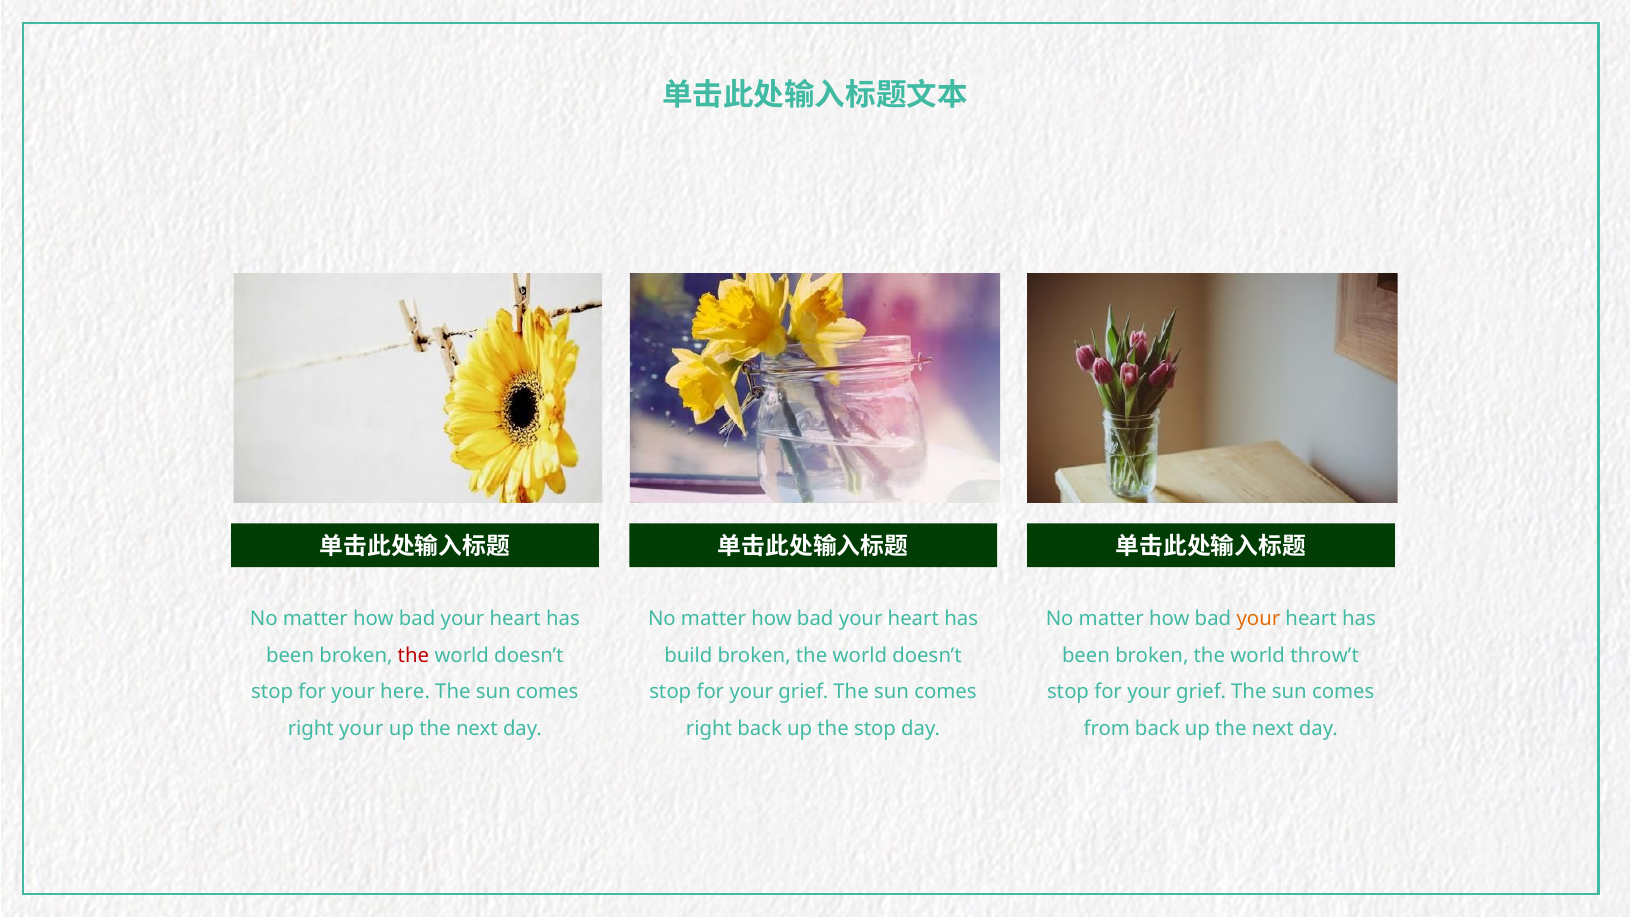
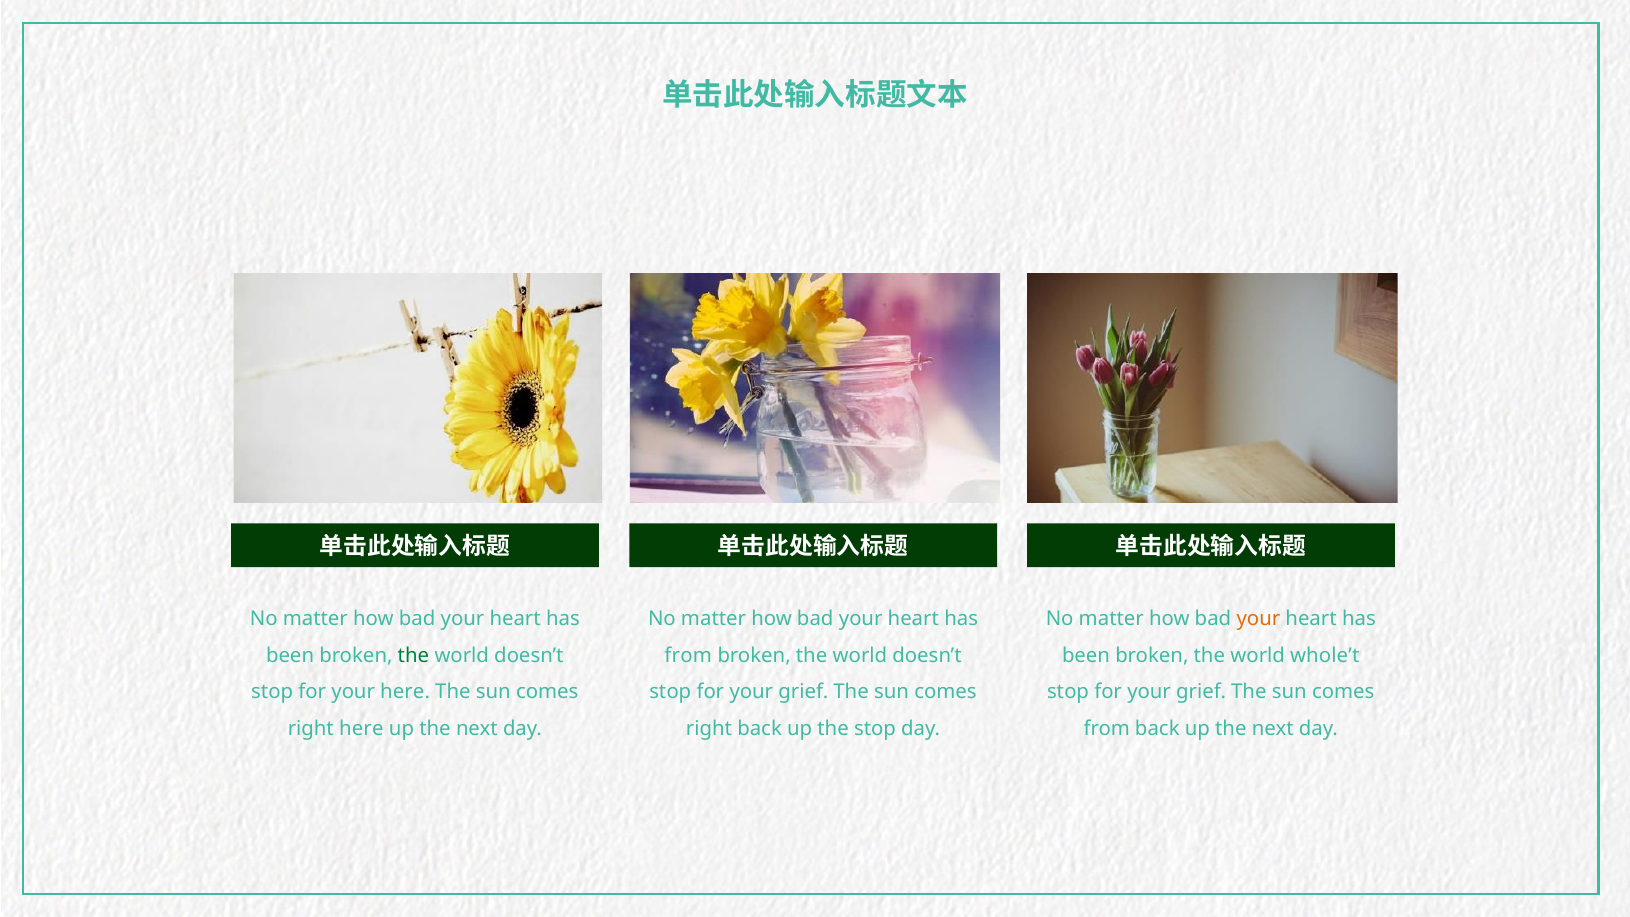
the colour: red -> green (413, 655)
build: build -> from (688, 655)
throw’t: throw’t -> whole’t (1325, 655)
right your: your -> here (361, 729)
